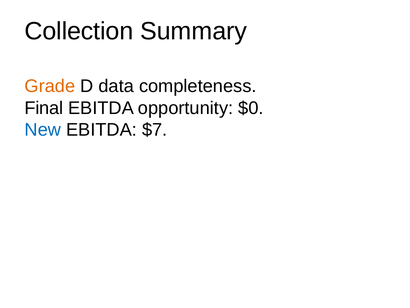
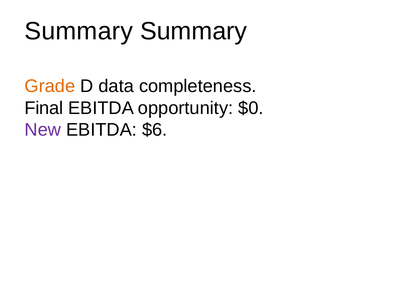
Collection: Collection -> Summary (79, 31)
New colour: blue -> purple (43, 130)
$7: $7 -> $6 (155, 130)
